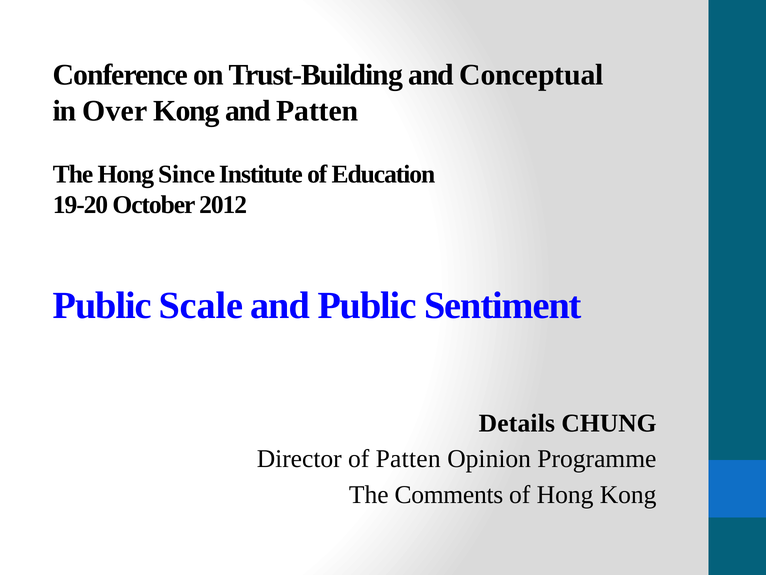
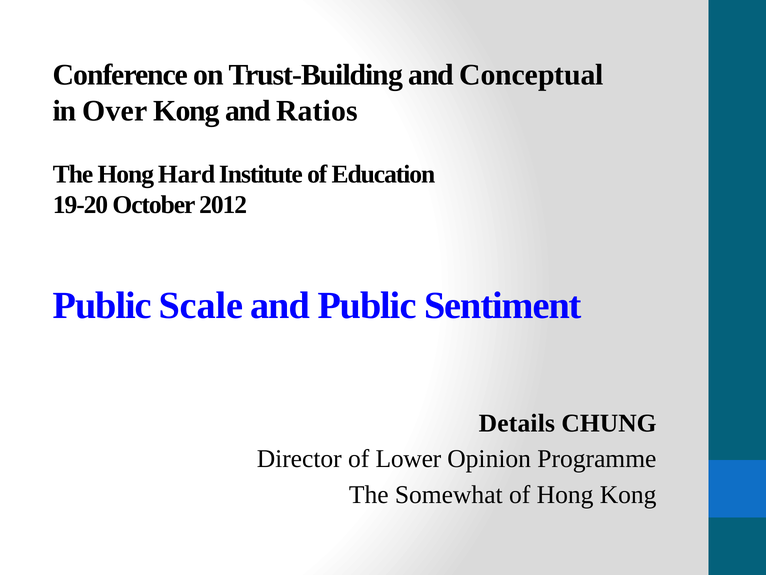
and Patten: Patten -> Ratios (317, 111)
Since: Since -> Hard (187, 174)
of Patten: Patten -> Lower (408, 459)
Comments: Comments -> Somewhat (449, 494)
